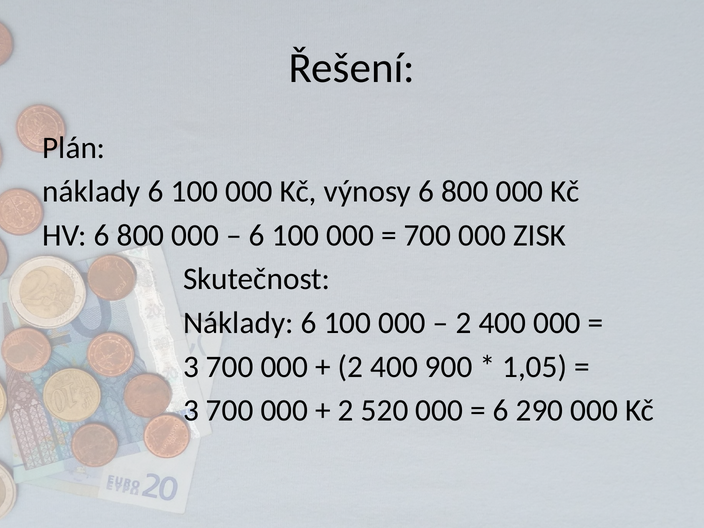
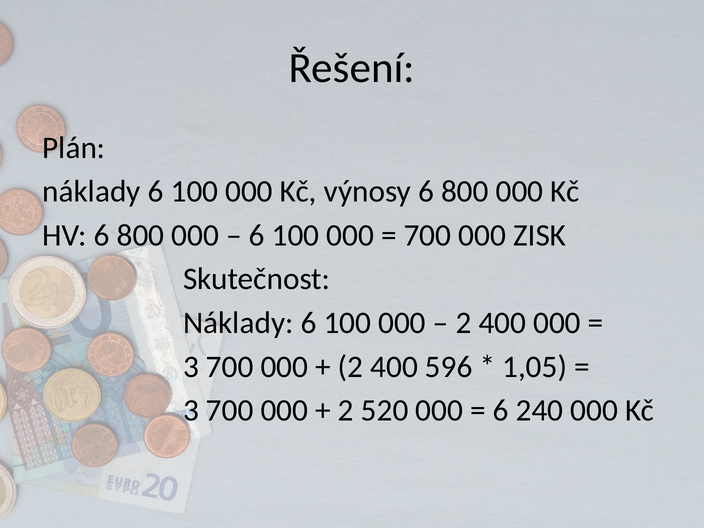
900: 900 -> 596 (449, 367)
290: 290 -> 240 (540, 411)
